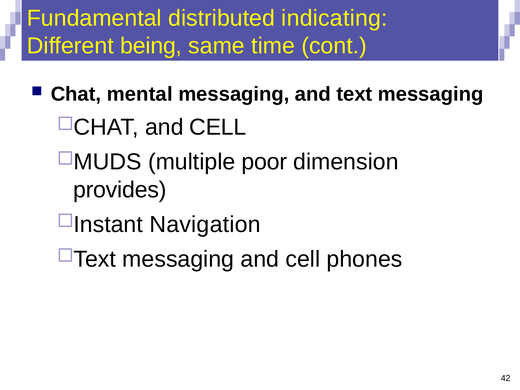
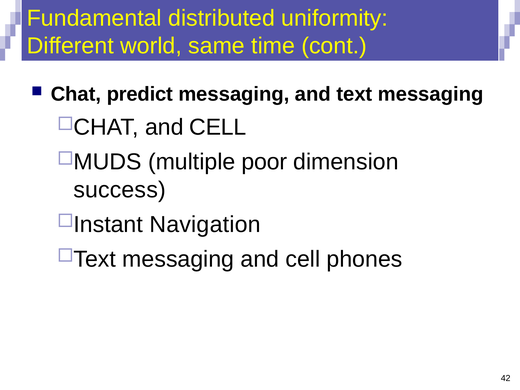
indicating: indicating -> uniformity (335, 18)
being: being -> world (151, 46)
mental: mental -> predict (140, 94)
provides: provides -> success (120, 190)
